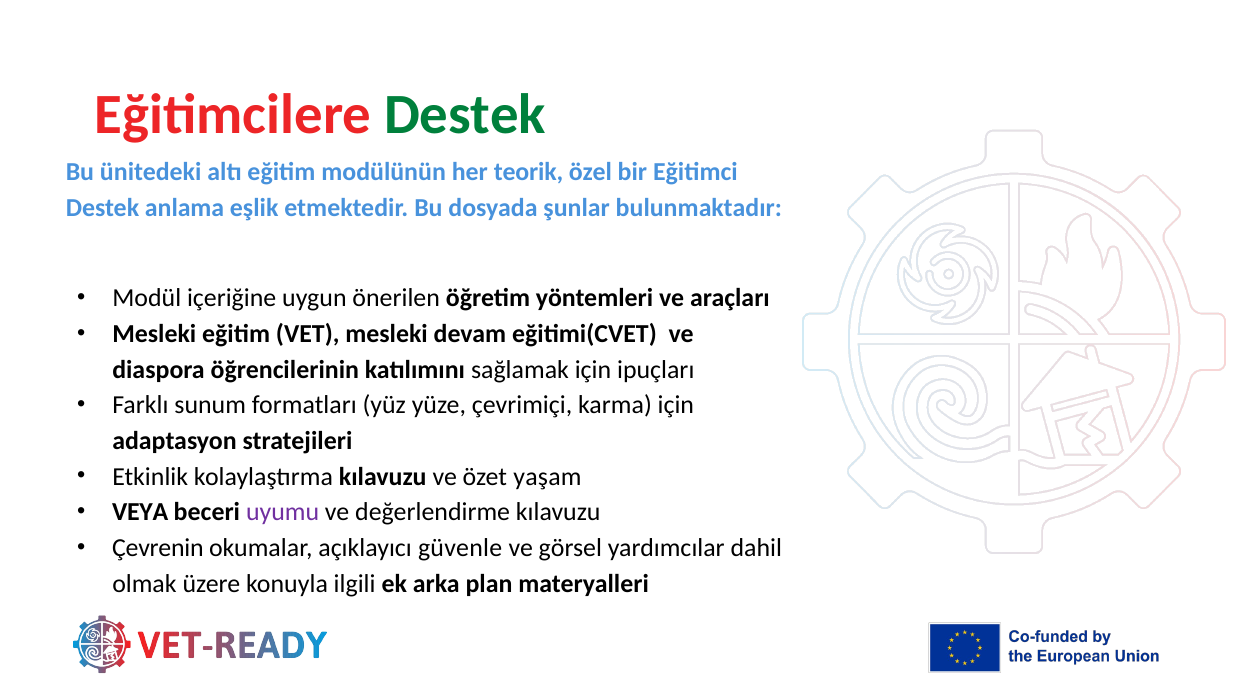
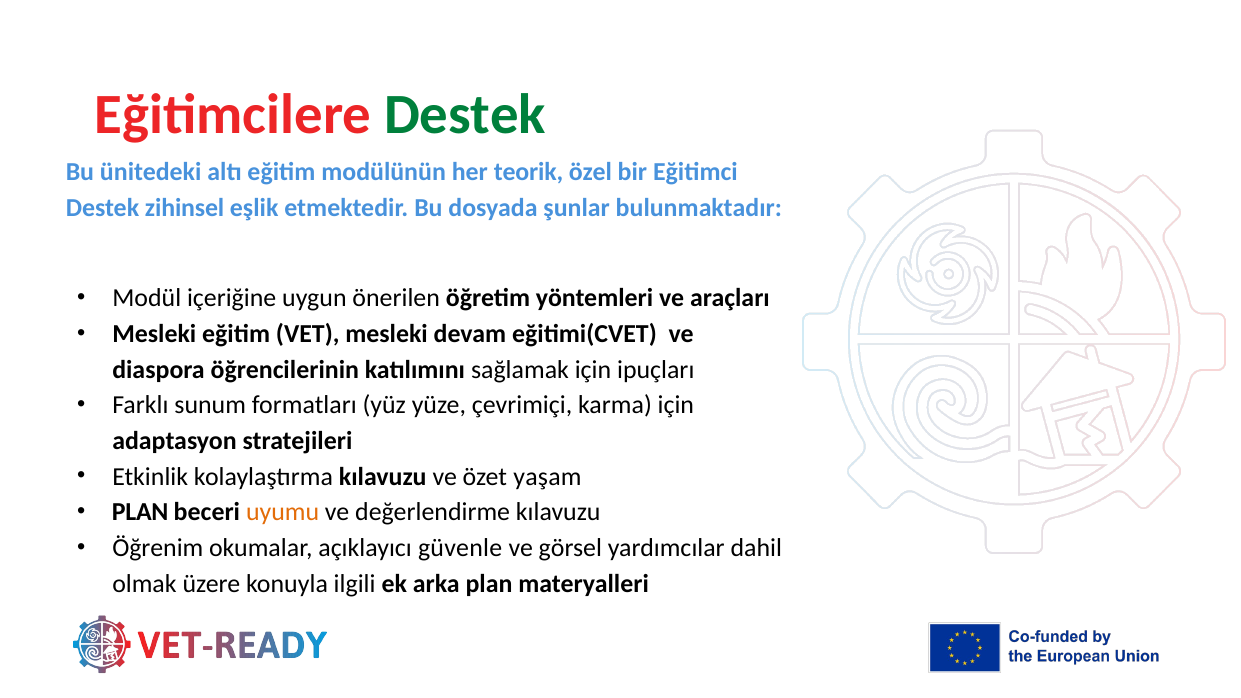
anlama: anlama -> zihinsel (185, 208)
VEYA: VEYA -> PLAN (140, 512)
uyumu colour: purple -> orange (283, 512)
Çevrenin: Çevrenin -> Öğrenim (158, 548)
